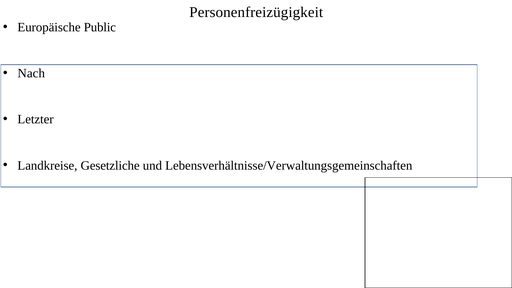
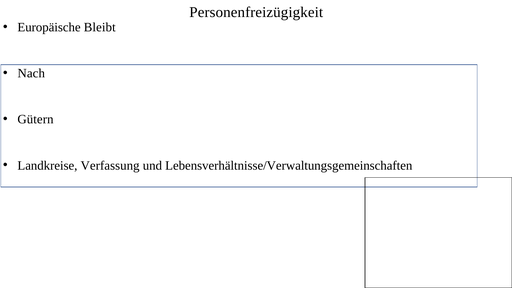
Public: Public -> Bleibt (100, 27)
Letzter: Letzter -> Gütern (35, 119)
Gesetzliche: Gesetzliche -> Verfassung (110, 165)
